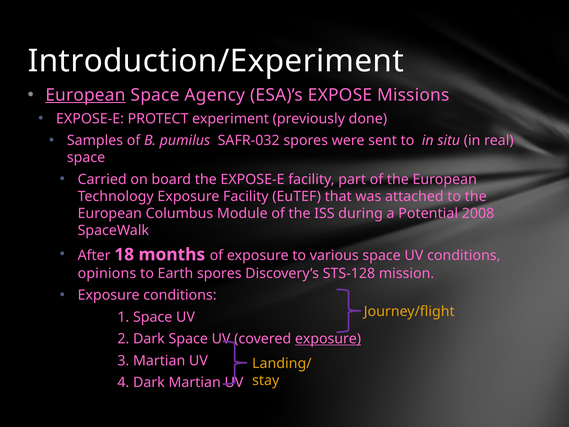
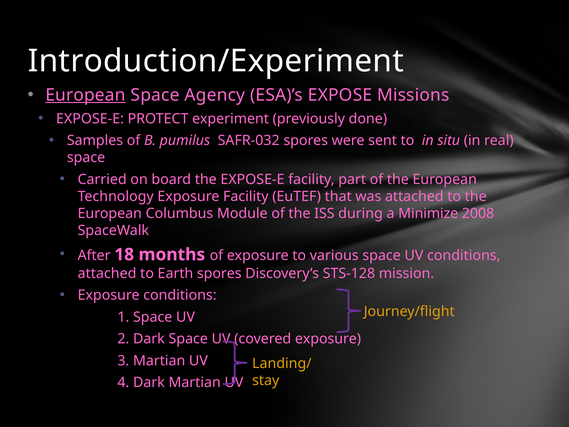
Potential: Potential -> Minimize (428, 213)
opinions: opinions -> attached (107, 273)
exposure underline: present -> none (328, 339)
